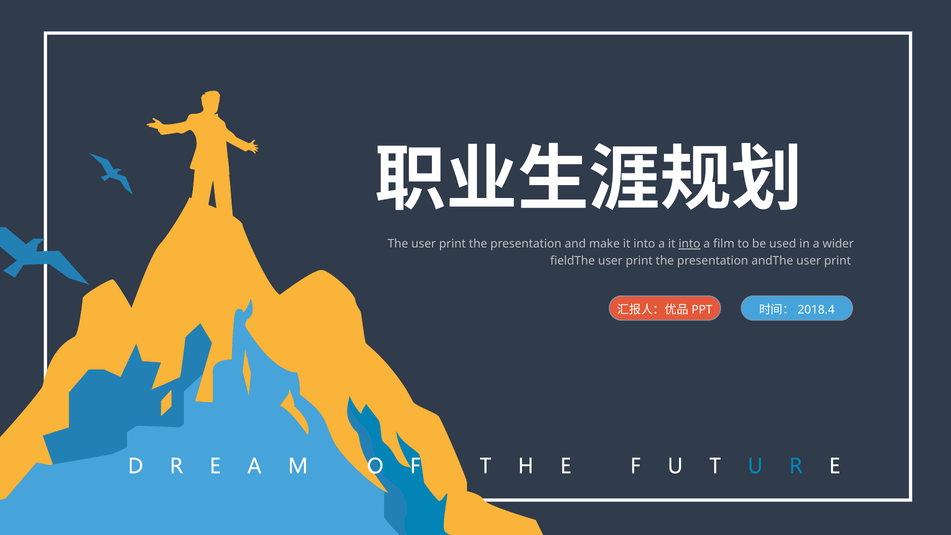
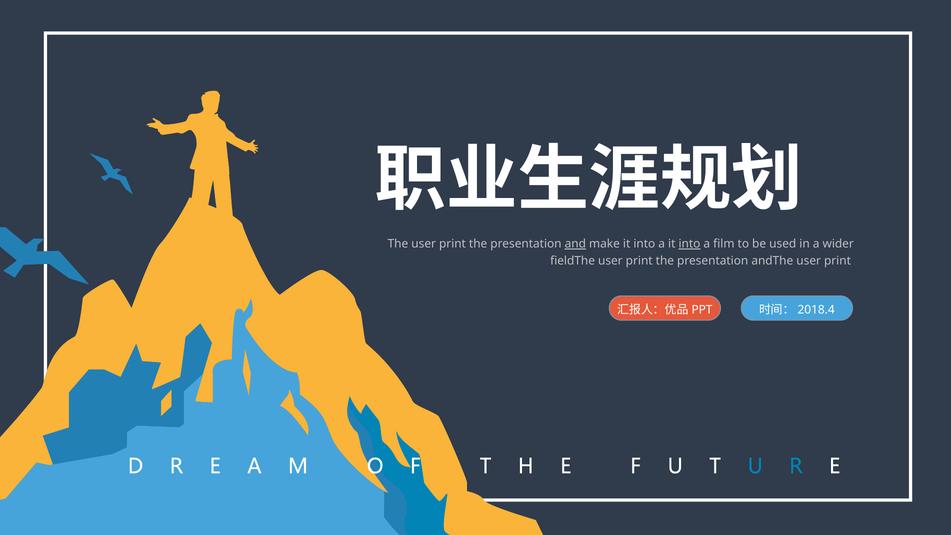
and underline: none -> present (575, 244)
